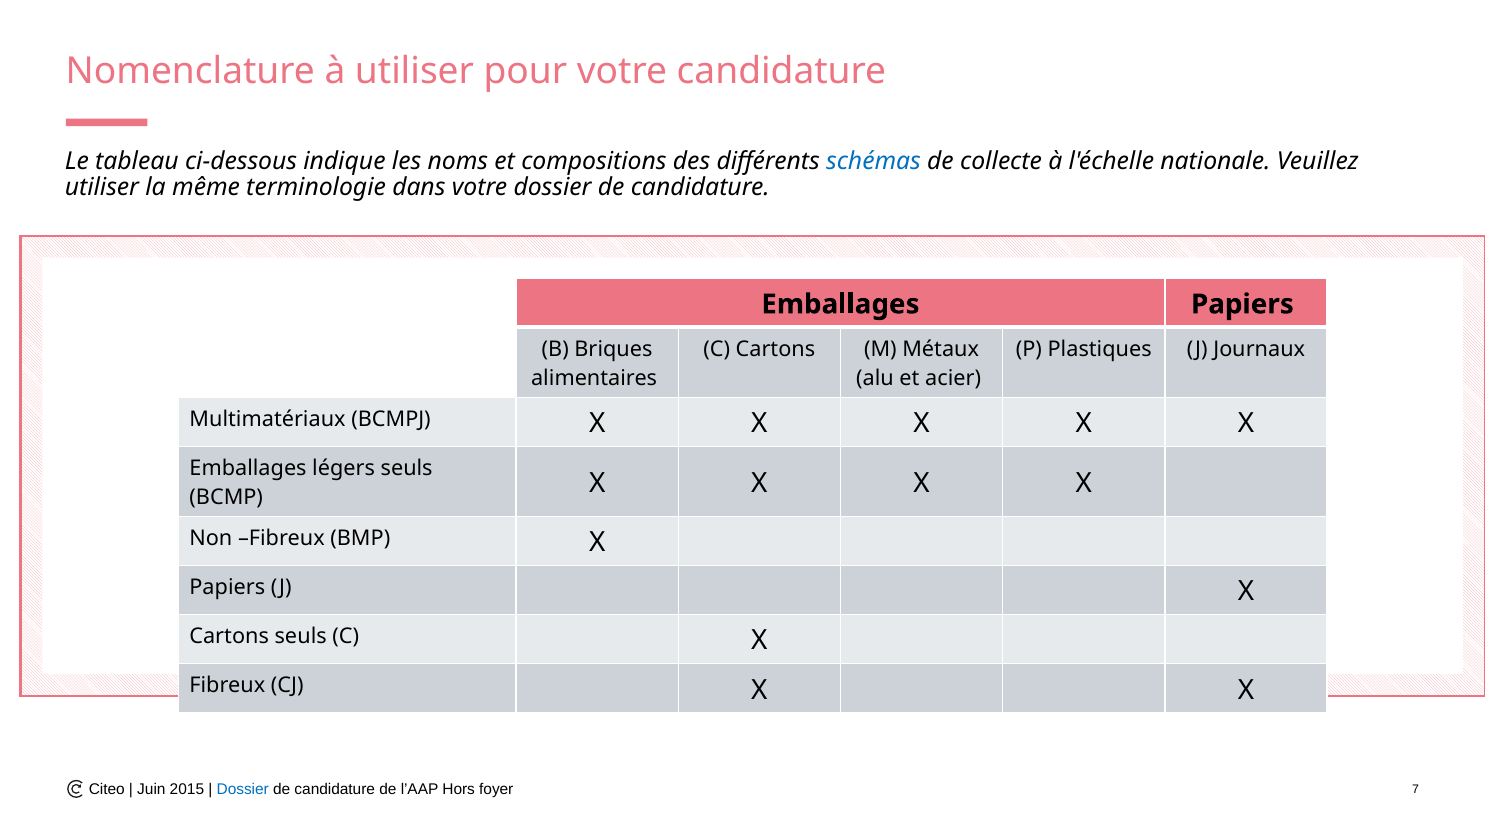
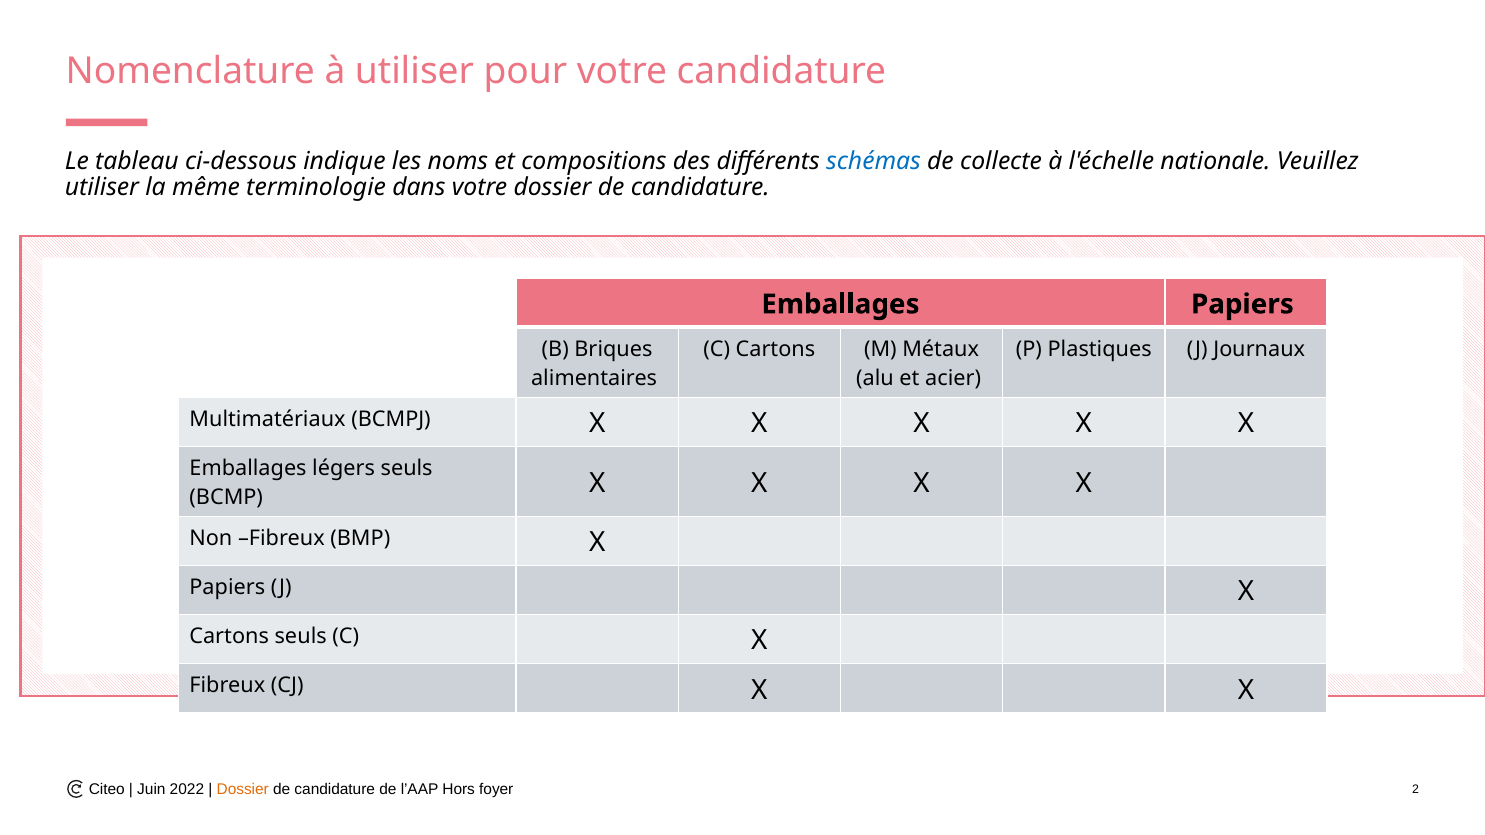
2015: 2015 -> 2022 (187, 790)
Dossier colour: blue -> orange (243, 790)
7: 7 -> 2 (1416, 790)
